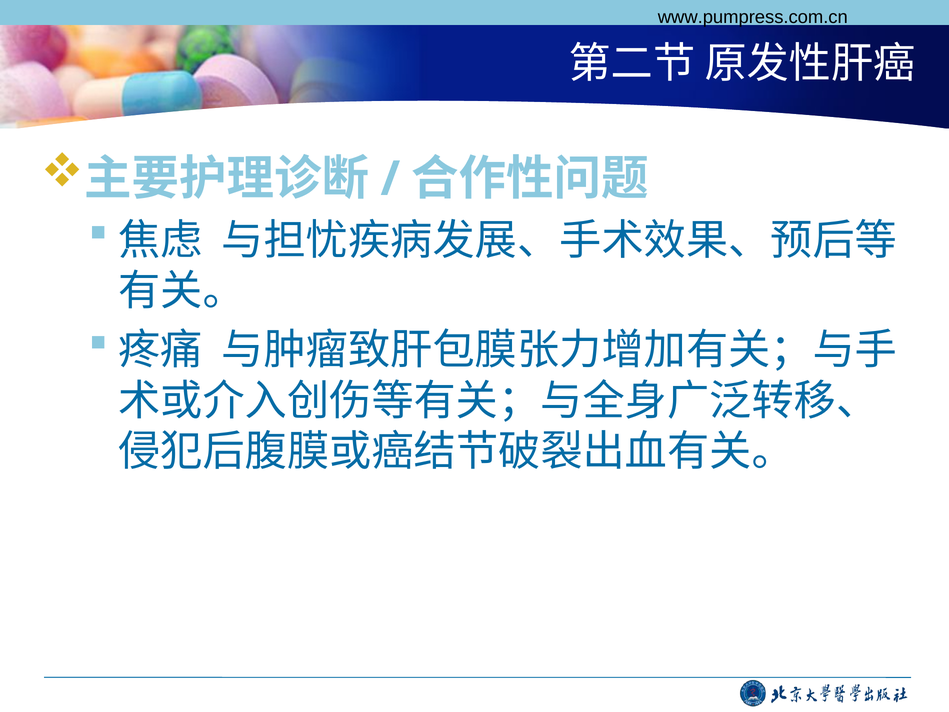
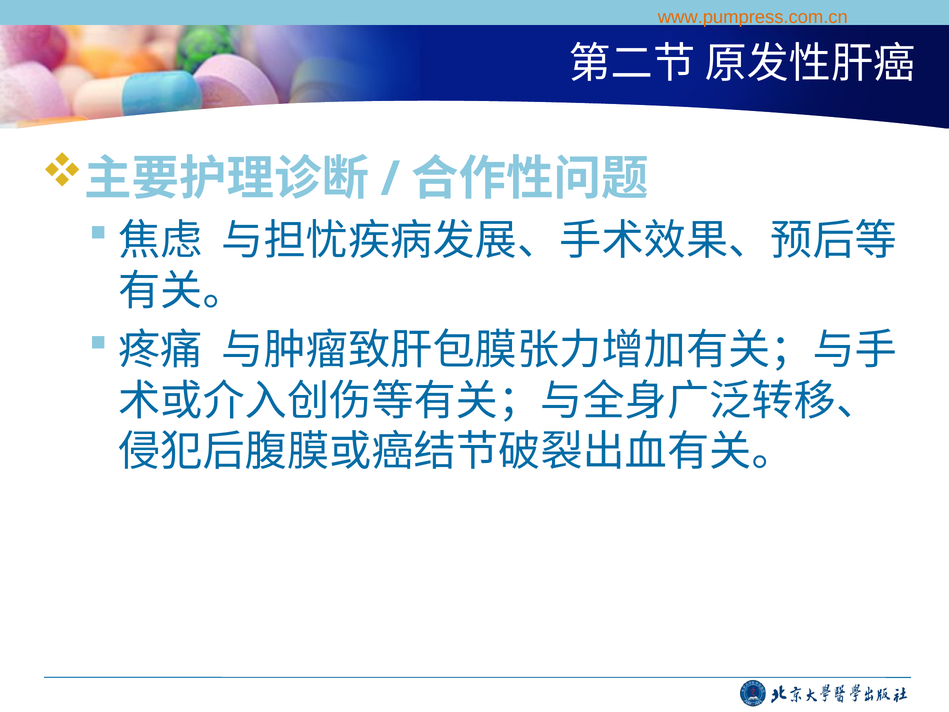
www.pumpress.com.cn colour: black -> orange (753, 17)
